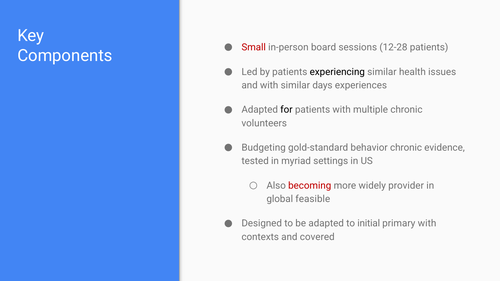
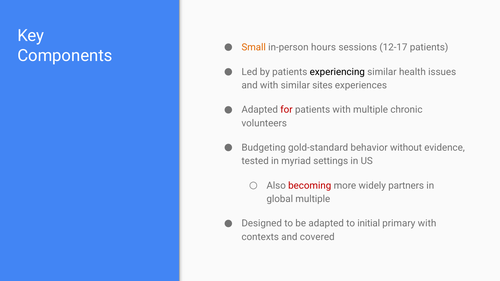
Small colour: red -> orange (254, 47)
board: board -> hours (323, 47)
12-28: 12-28 -> 12-17 (393, 47)
days: days -> sites (322, 85)
for colour: black -> red (286, 110)
behavior chronic: chronic -> without (406, 148)
provider: provider -> partners (406, 186)
global feasible: feasible -> multiple (313, 199)
